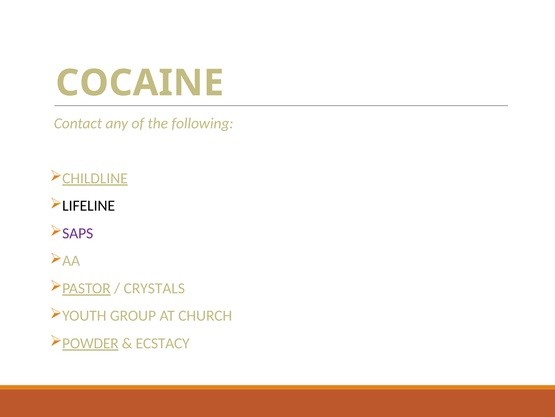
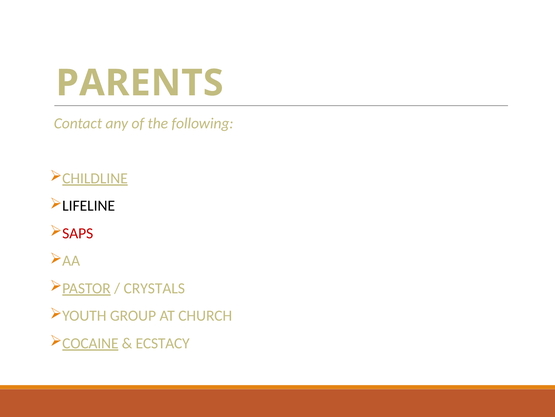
COCAINE: COCAINE -> PARENTS (140, 83)
SAPS colour: purple -> red (78, 233)
POWDER: POWDER -> COCAINE (90, 343)
